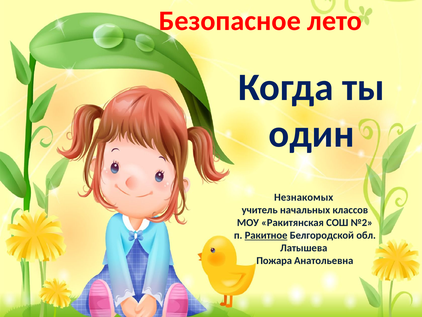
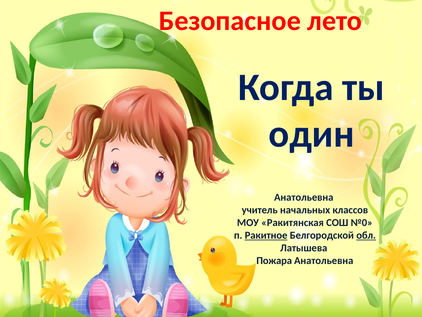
Незнакомых: Незнакомых -> Анатольевна (304, 197)
№2: №2 -> №0 (362, 222)
обл underline: none -> present (366, 235)
